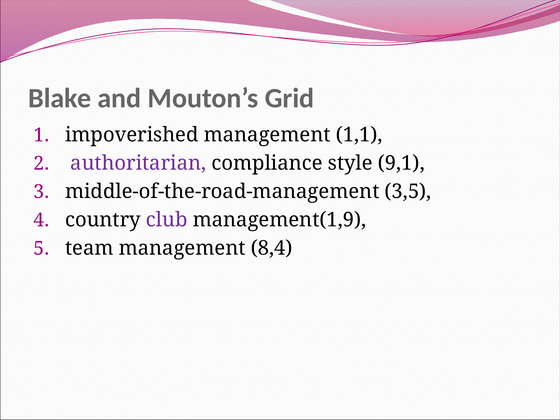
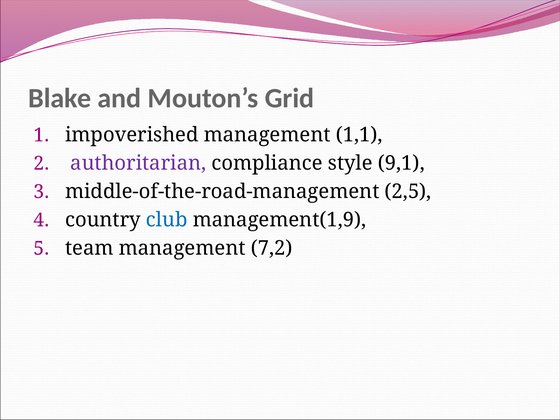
3,5: 3,5 -> 2,5 (408, 191)
club colour: purple -> blue (167, 220)
8,4: 8,4 -> 7,2 (272, 248)
